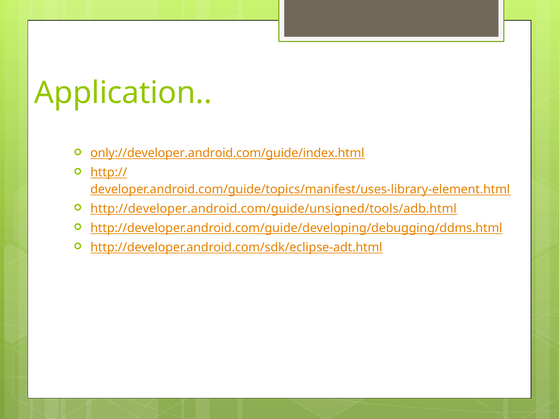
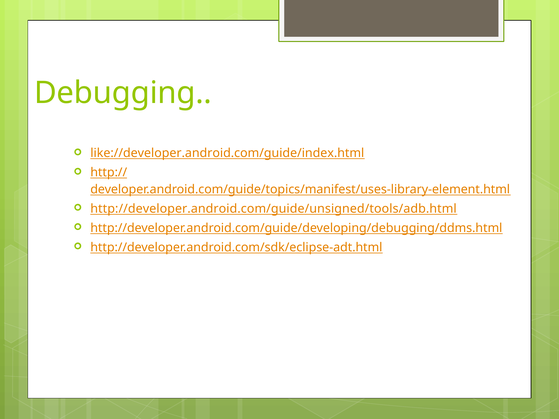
Application: Application -> Debugging (123, 93)
only://developer.android.com/guide/index.html: only://developer.android.com/guide/index.html -> like://developer.android.com/guide/index.html (227, 153)
